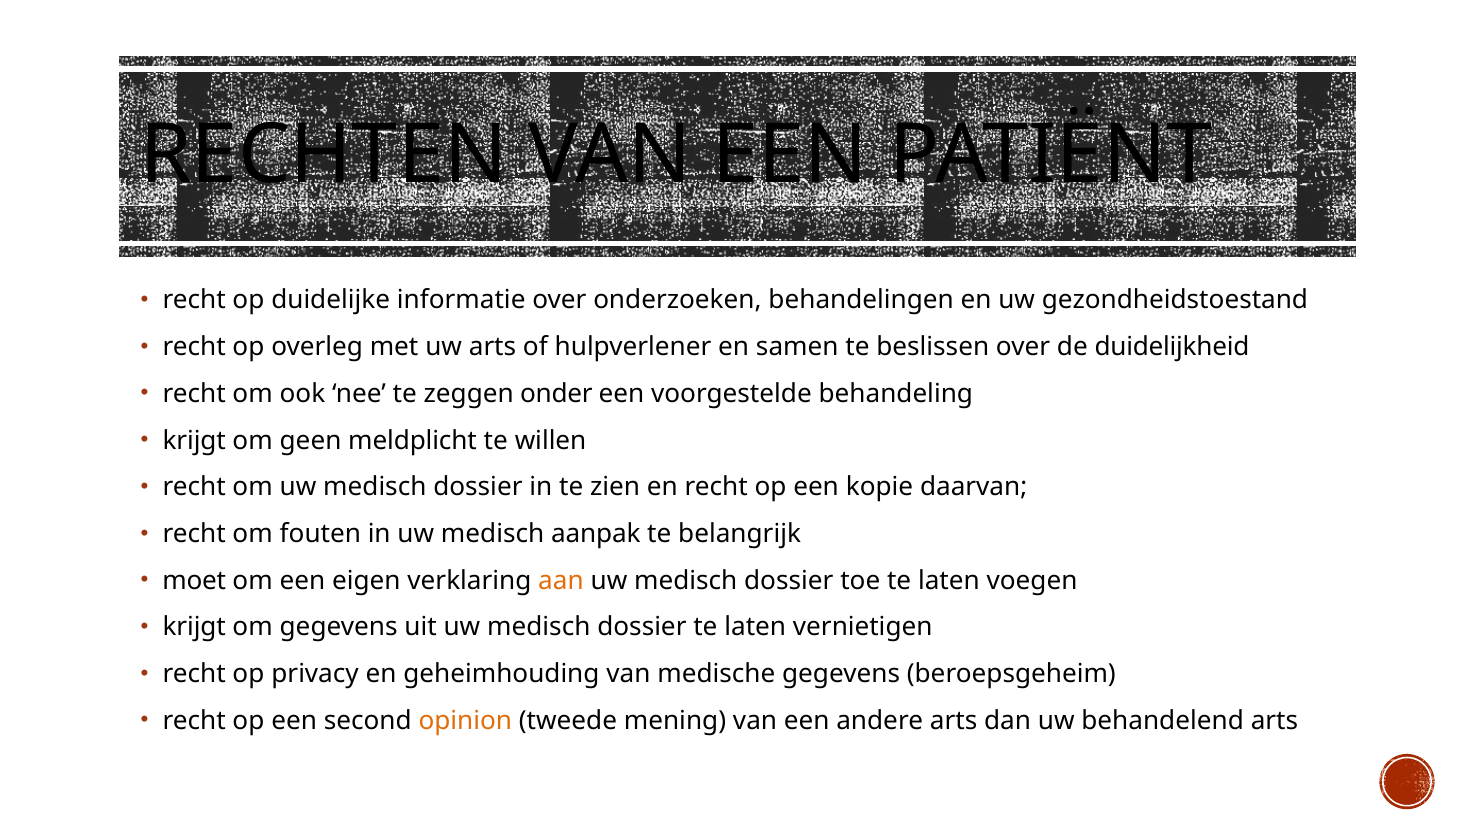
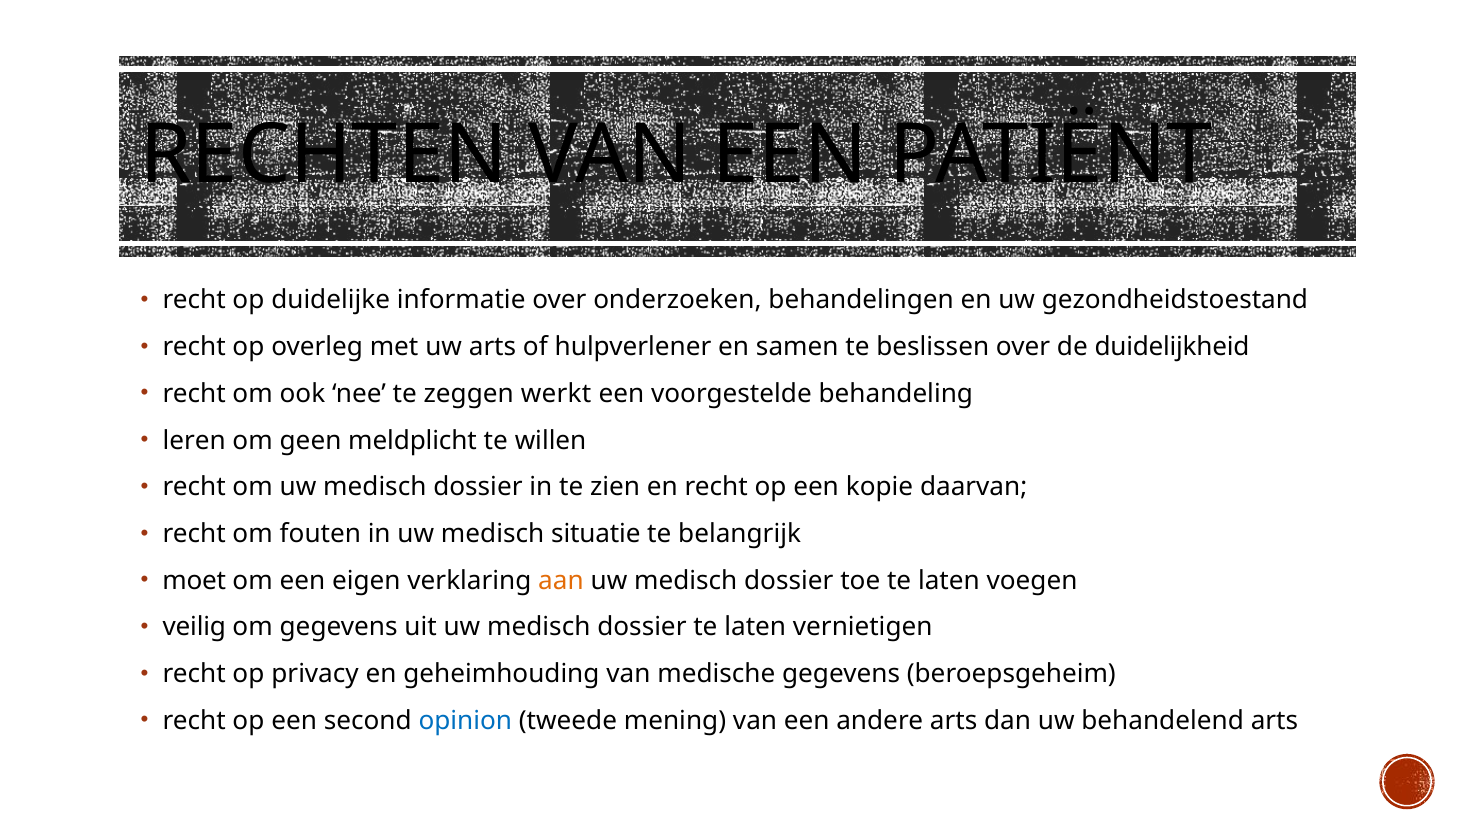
onder: onder -> werkt (556, 394)
krijgt: krijgt -> leren (194, 440)
aanpak: aanpak -> situatie (596, 534)
krijgt: krijgt -> veilig (194, 627)
opinion colour: orange -> blue (465, 720)
